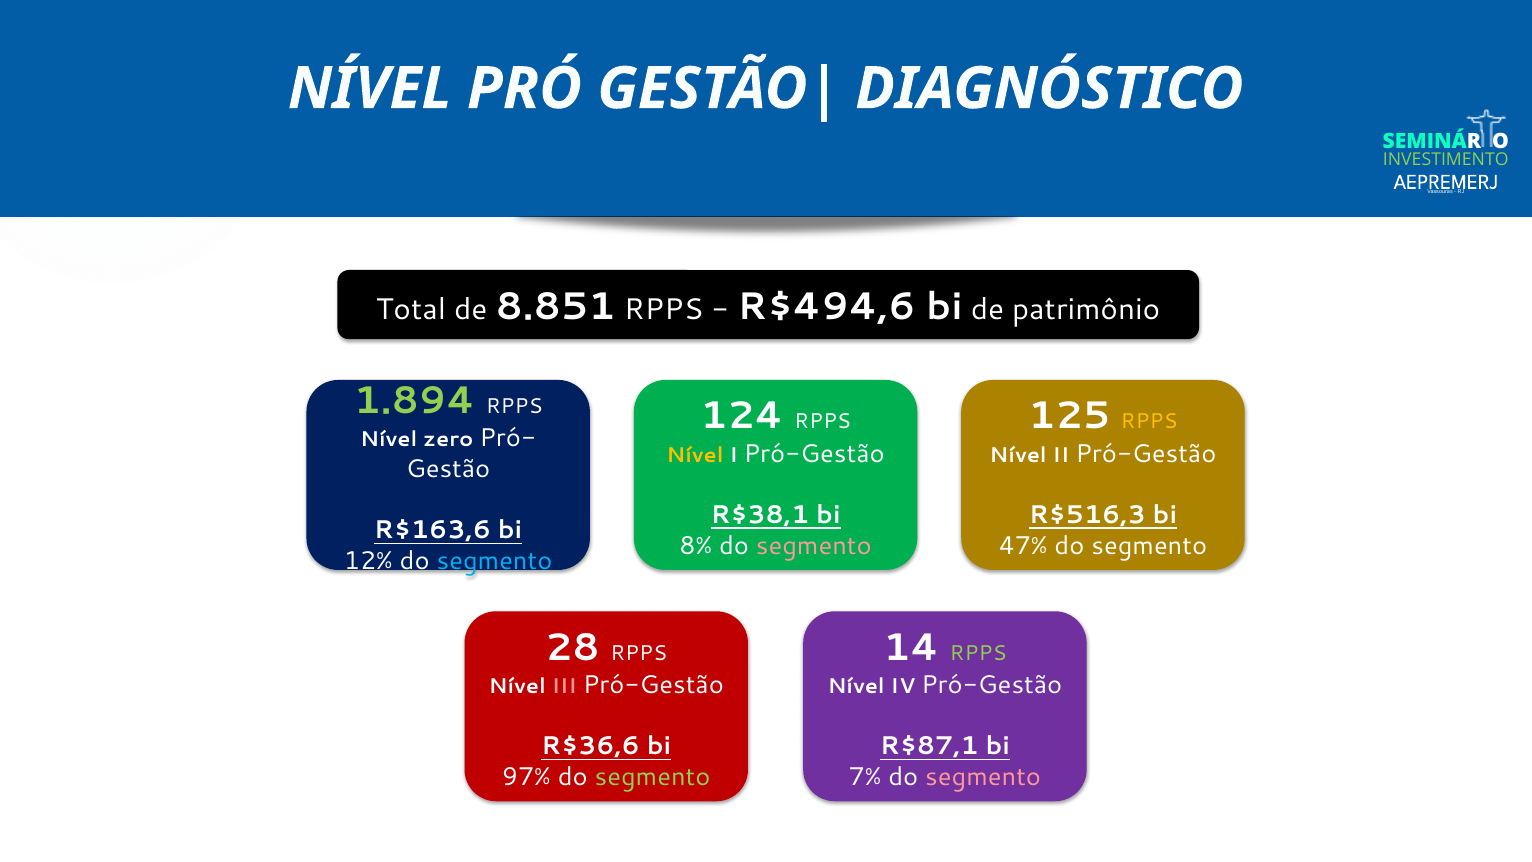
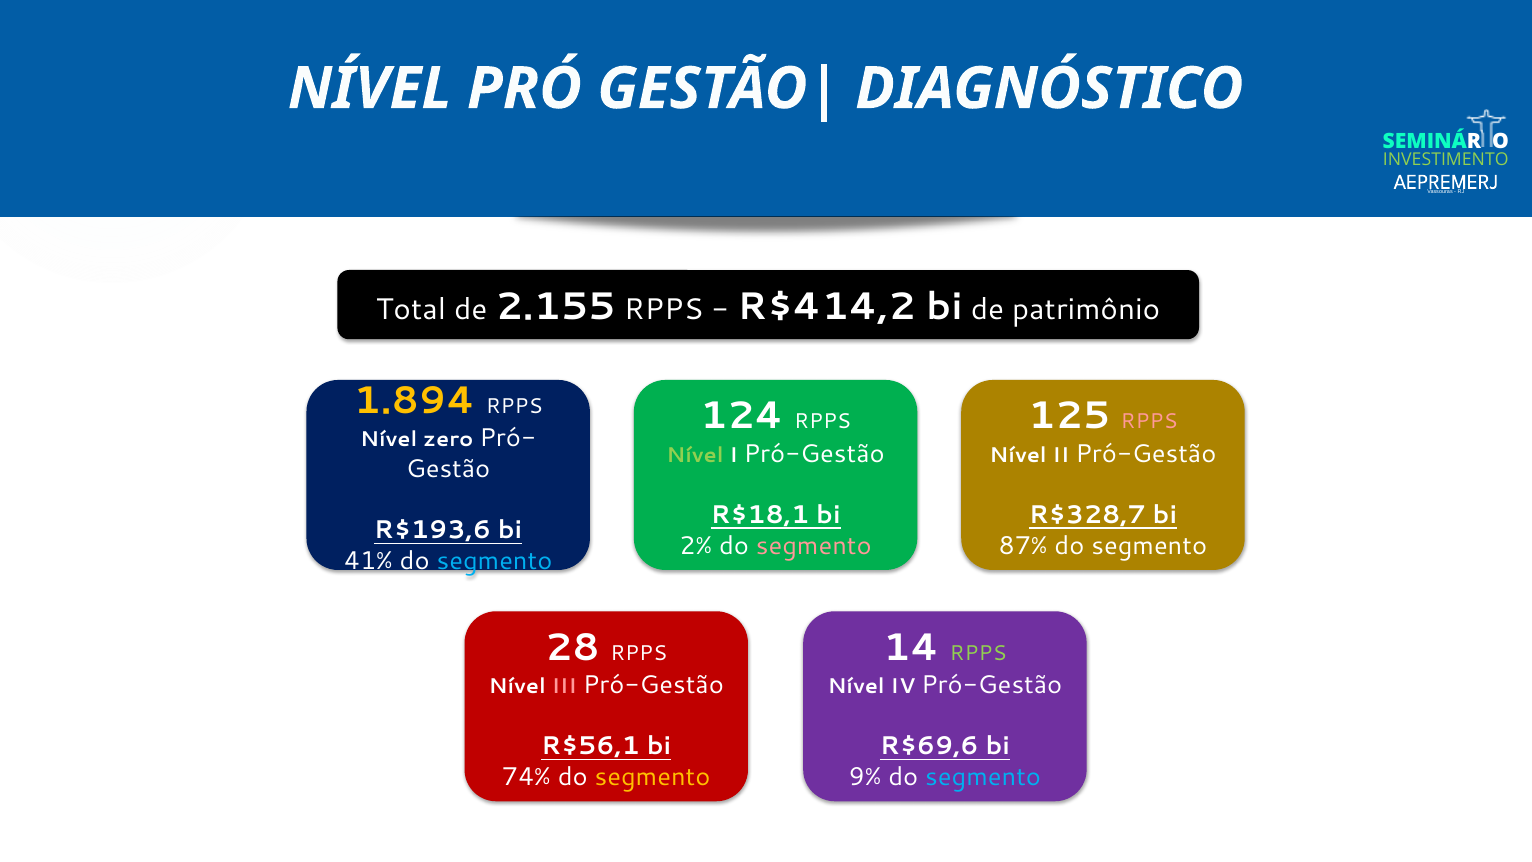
8.851: 8.851 -> 2.155 (556, 307)
R$494,6: R$494,6 -> R$414,2 (826, 307)
1.894 colour: light green -> yellow (414, 401)
RPPS colour: yellow -> pink (1149, 422)
Nível colour: yellow -> light green (695, 455)
R$38,1: R$38,1 -> R$18,1 (760, 515)
R$516,3: R$516,3 -> R$328,7 (1087, 515)
R$163,6: R$163,6 -> R$193,6 (432, 530)
8%: 8% -> 2% (696, 546)
47%: 47% -> 87% (1023, 546)
12%: 12% -> 41% (368, 561)
R$36,6: R$36,6 -> R$56,1 (591, 746)
R$87,1: R$87,1 -> R$69,6 (929, 746)
97%: 97% -> 74% (526, 777)
segmento colour: light green -> yellow (653, 777)
7%: 7% -> 9% (865, 777)
segmento colour: pink -> light blue (983, 777)
